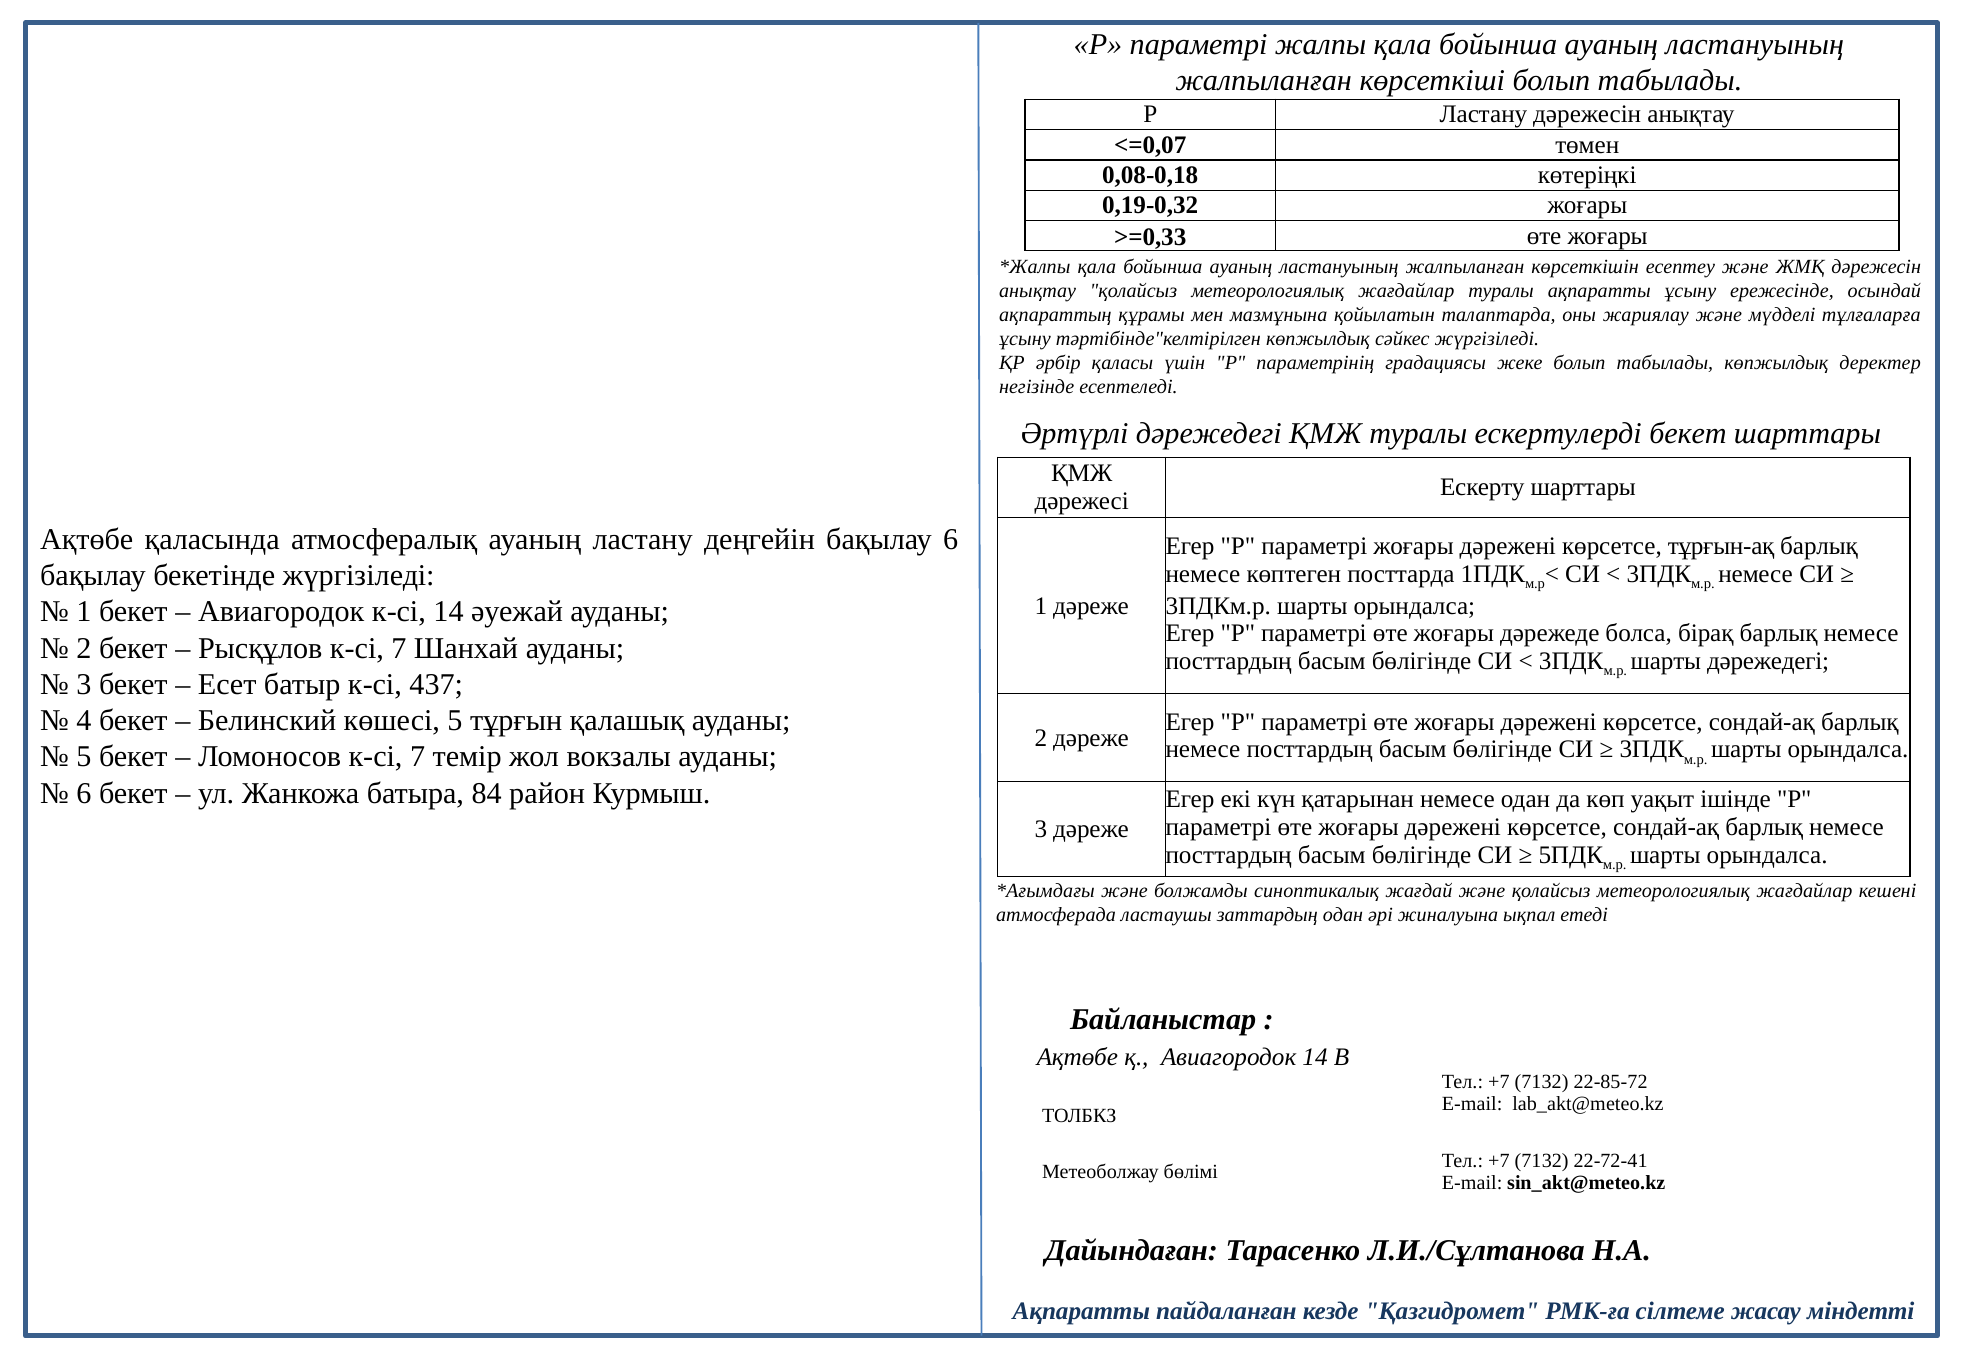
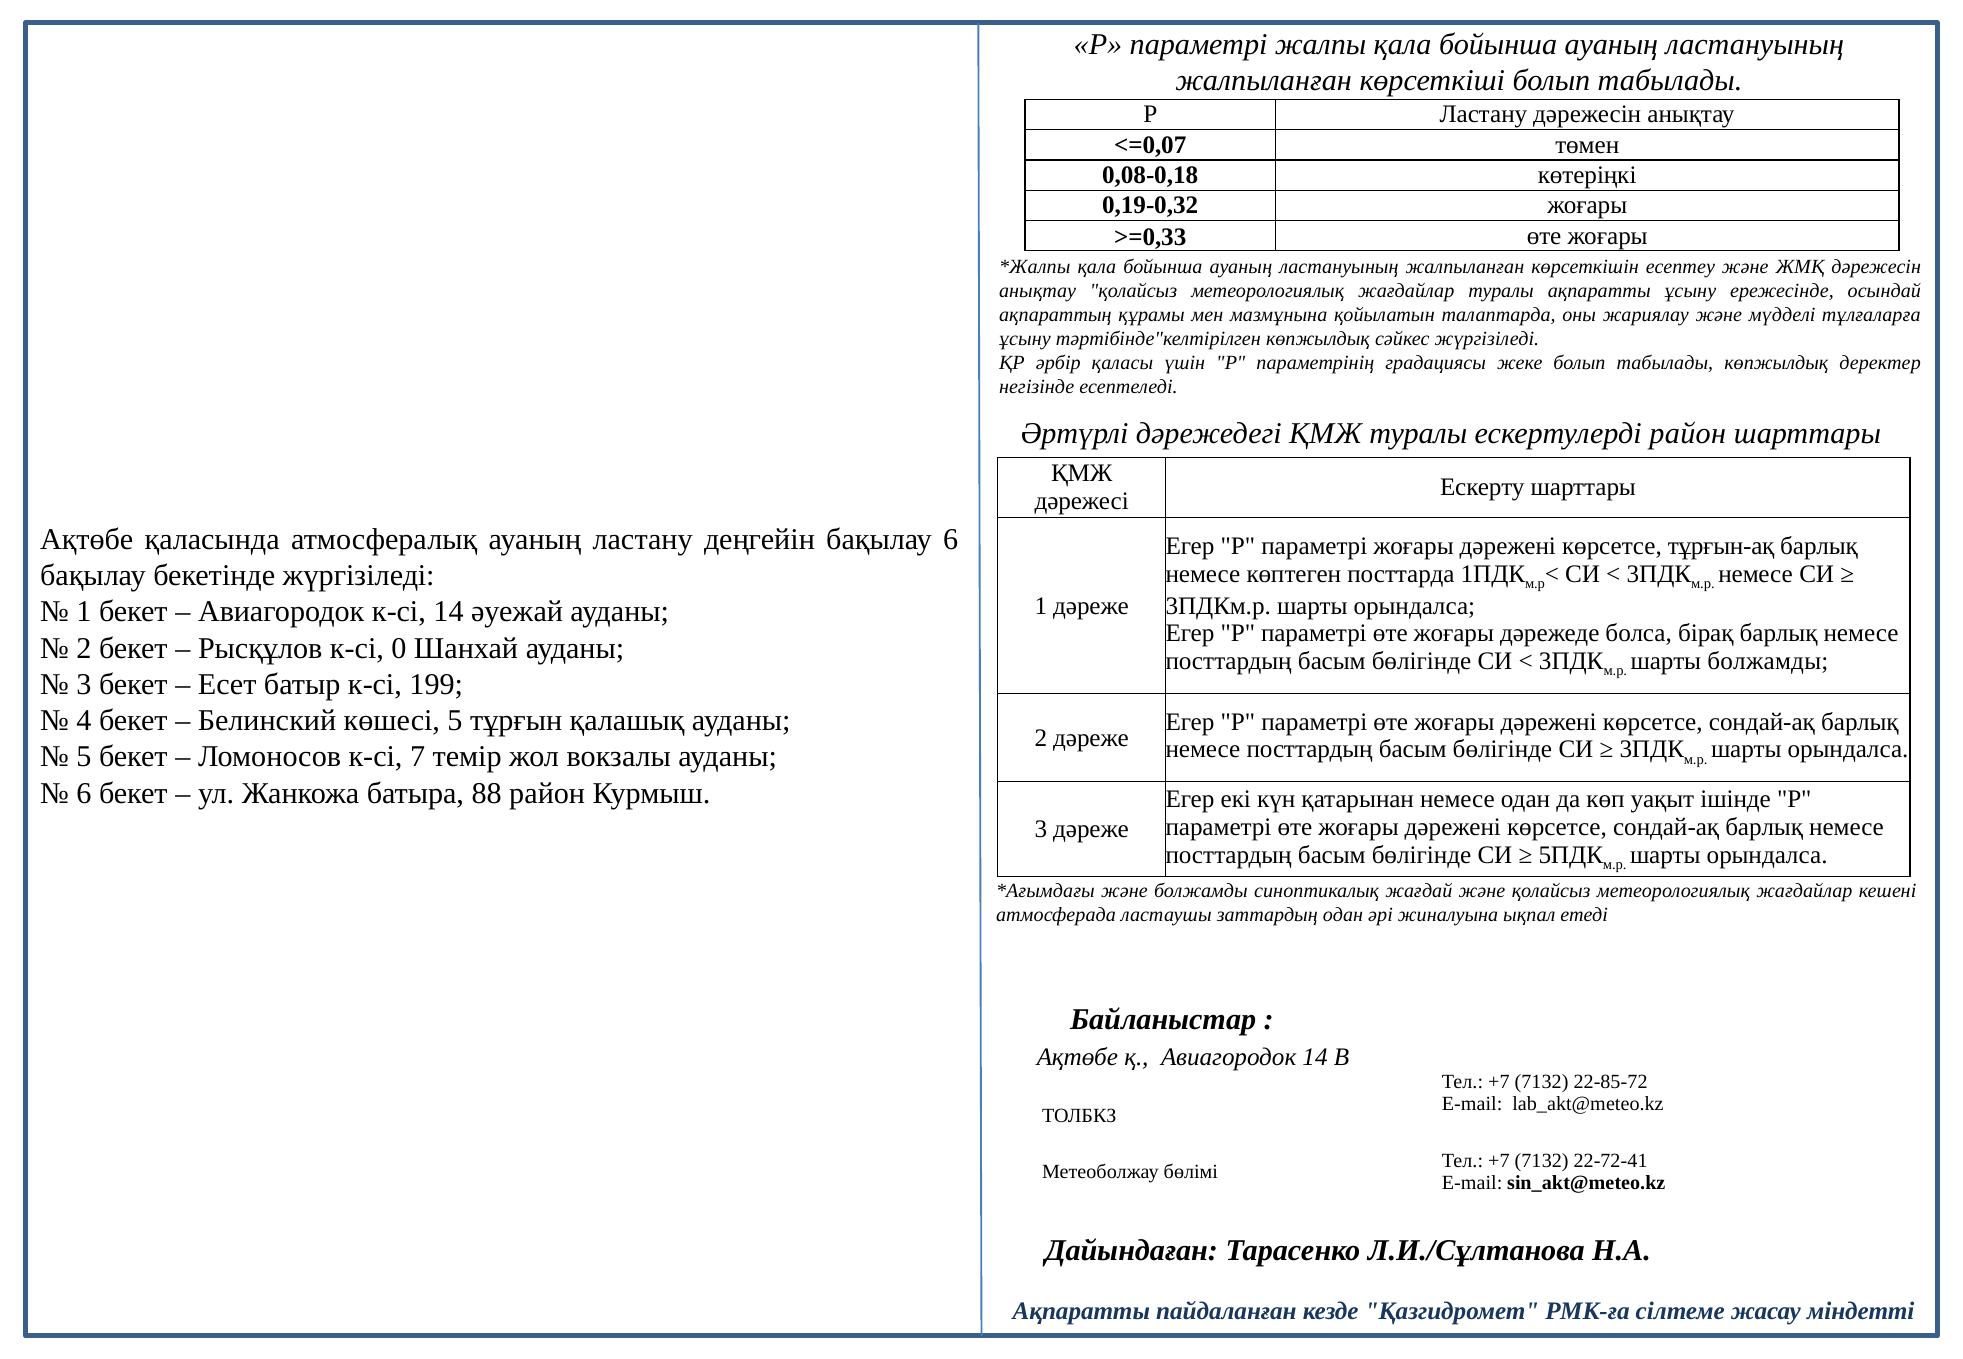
ескертулерді бекет: бекет -> район (1688, 433)
Рысқұлов к-сі 7: 7 -> 0 (399, 648)
шарты дәрежедегі: дәрежедегі -> болжамды (1768, 661)
437: 437 -> 199 (436, 684)
84: 84 -> 88 (487, 793)
